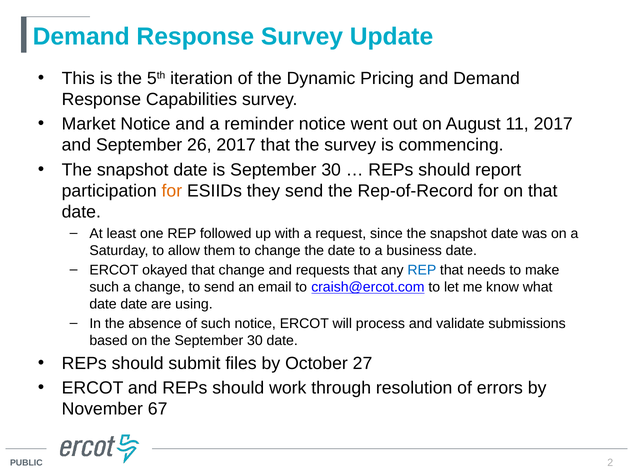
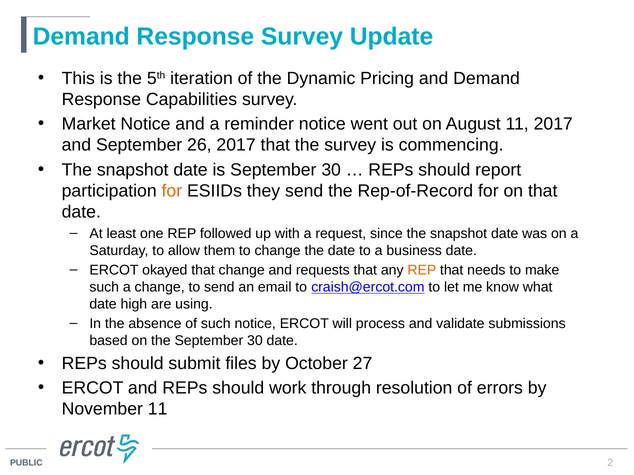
REP colour: blue -> orange (422, 270)
date date: date -> high (134, 304)
November 67: 67 -> 11 (158, 409)
